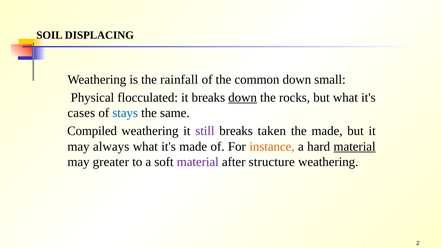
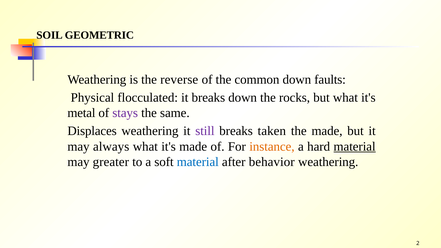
DISPLACING: DISPLACING -> GEOMETRIC (99, 35)
rainfall: rainfall -> reverse (179, 80)
small: small -> faults (330, 80)
down underline: present -> none (243, 98)
cases: cases -> metal (81, 113)
stays colour: blue -> purple (125, 113)
Compiled: Compiled -> Displaces (92, 131)
material colour: purple -> blue (198, 162)
structure: structure -> behavior (272, 162)
